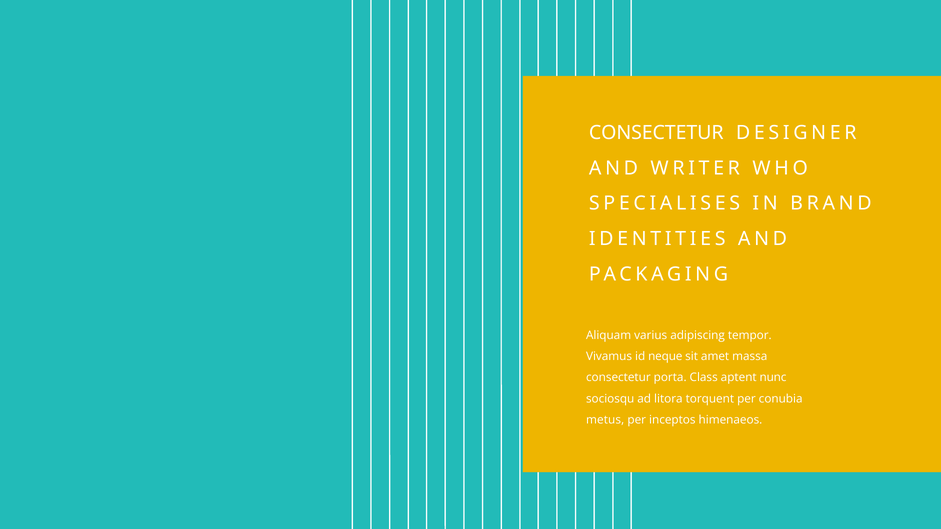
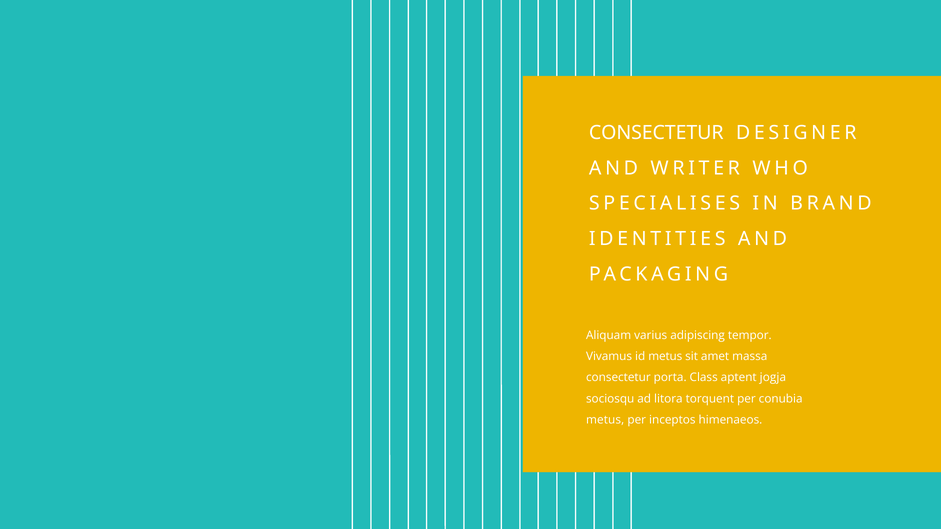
id neque: neque -> metus (665, 357)
nunc: nunc -> jogja (773, 378)
